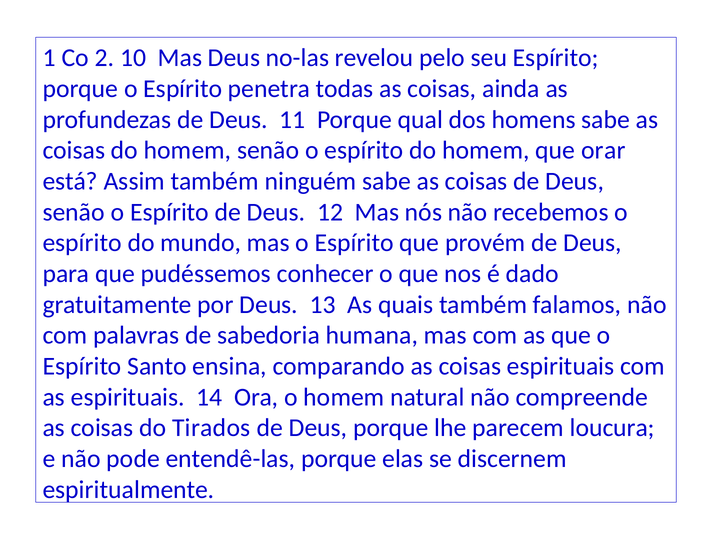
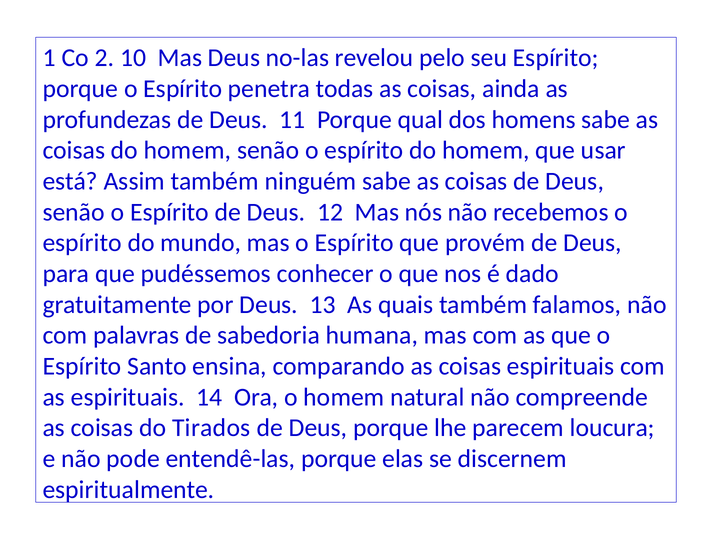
orar: orar -> usar (603, 150)
